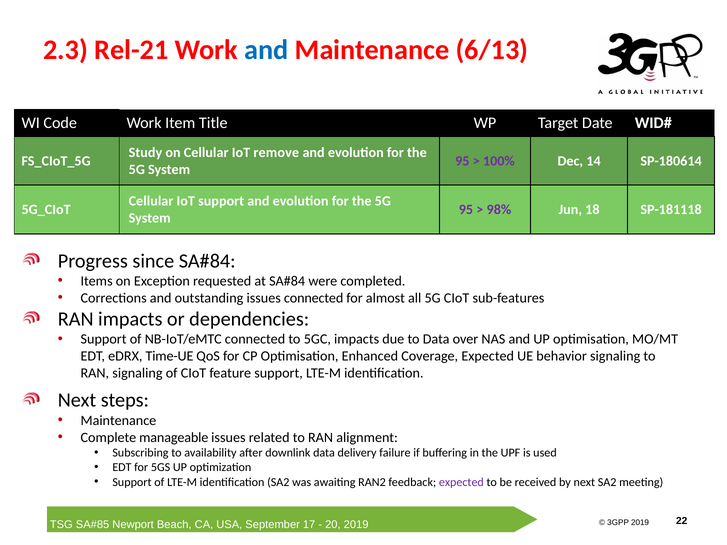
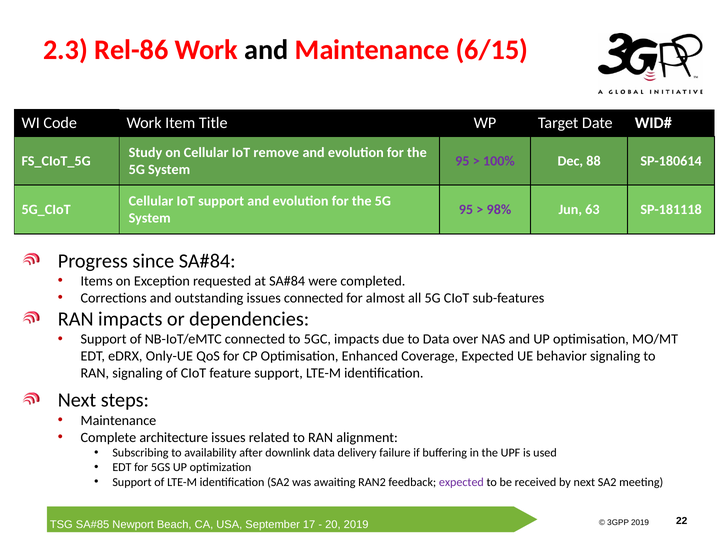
Rel-21: Rel-21 -> Rel-86 (131, 50)
and colour: blue -> black (266, 50)
6/13: 6/13 -> 6/15 (492, 50)
14: 14 -> 88 (594, 161)
18: 18 -> 63 (592, 210)
Time-UE: Time-UE -> Only-UE (169, 356)
manageable: manageable -> architecture (174, 438)
